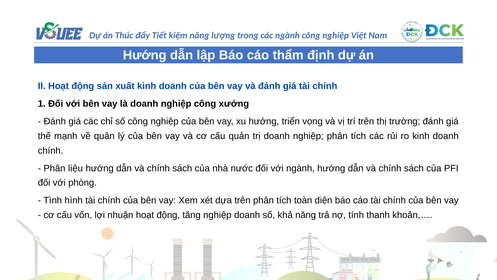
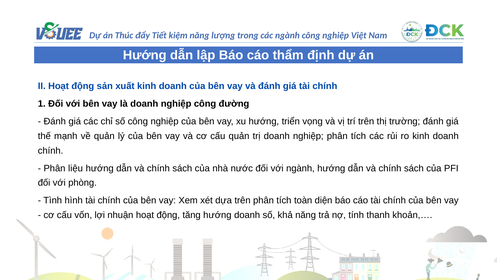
xưởng: xưởng -> đường (234, 104)
tăng nghiệp: nghiệp -> hướng (217, 215)
